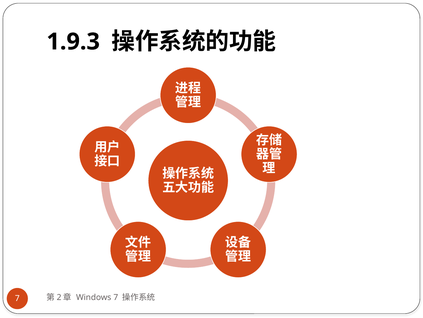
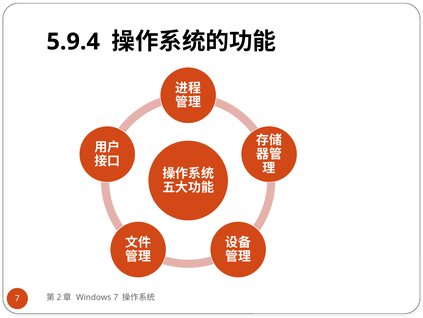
1.9.3: 1.9.3 -> 5.9.4 (73, 42)
